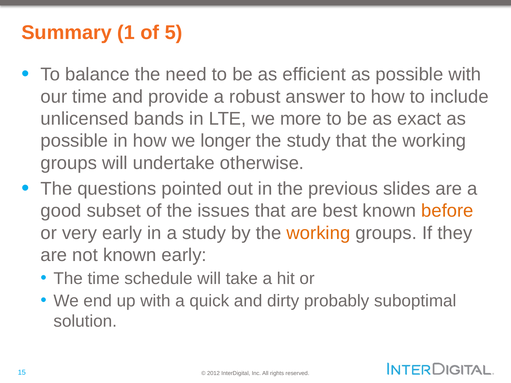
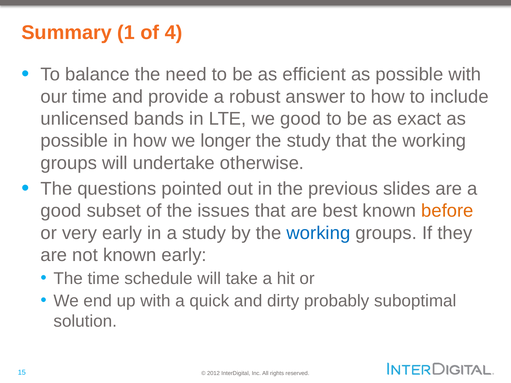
5: 5 -> 4 (173, 32)
we more: more -> good (301, 119)
working colour: orange -> blue (318, 233)
